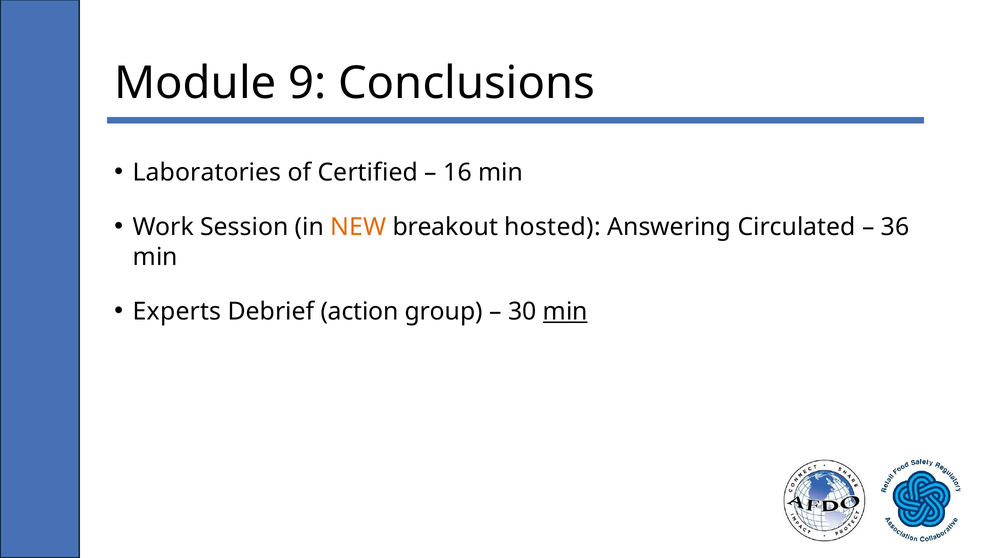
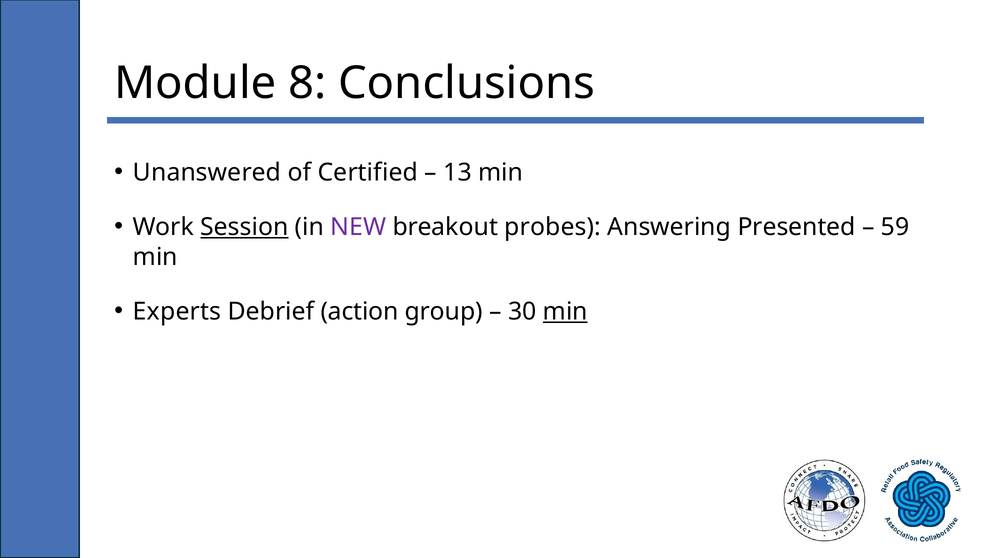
9: 9 -> 8 (307, 83)
Laboratories: Laboratories -> Unanswered (207, 173)
16: 16 -> 13 (458, 173)
Session underline: none -> present (244, 227)
NEW colour: orange -> purple (358, 227)
hosted: hosted -> probes (553, 227)
Circulated: Circulated -> Presented (797, 227)
36: 36 -> 59 (895, 227)
